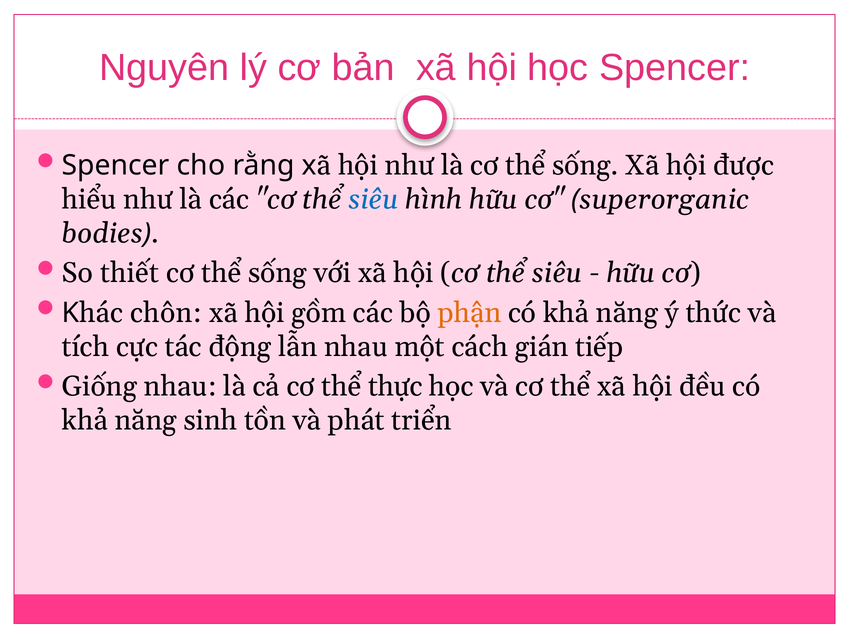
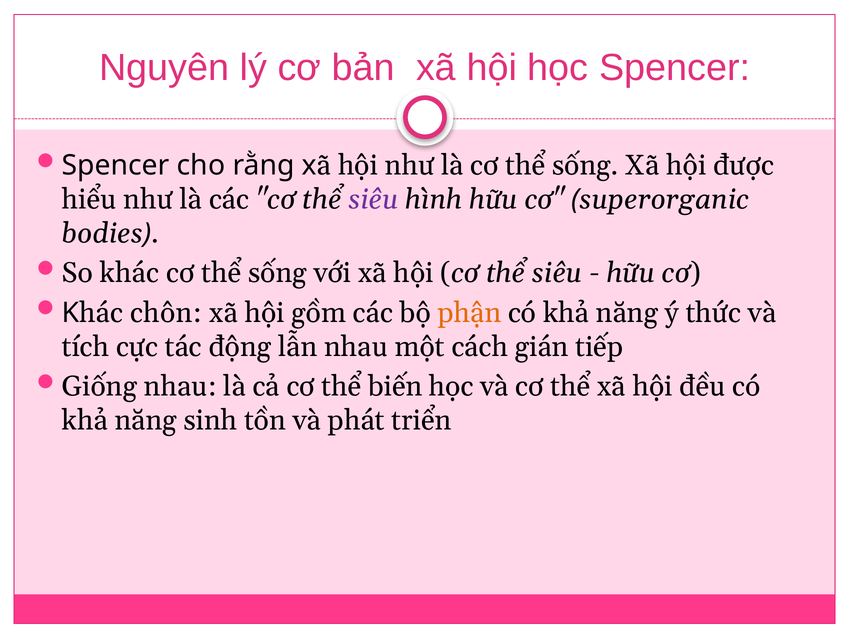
siêu colour: blue -> purple (373, 199)
So thiết: thiết -> khác (130, 273)
thực: thực -> biến (395, 386)
